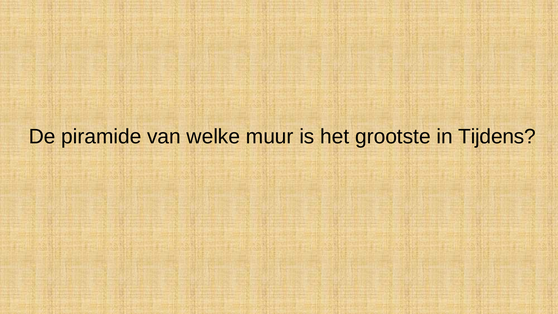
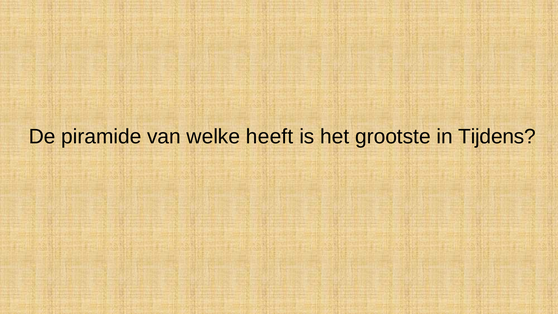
muur: muur -> heeft (270, 137)
